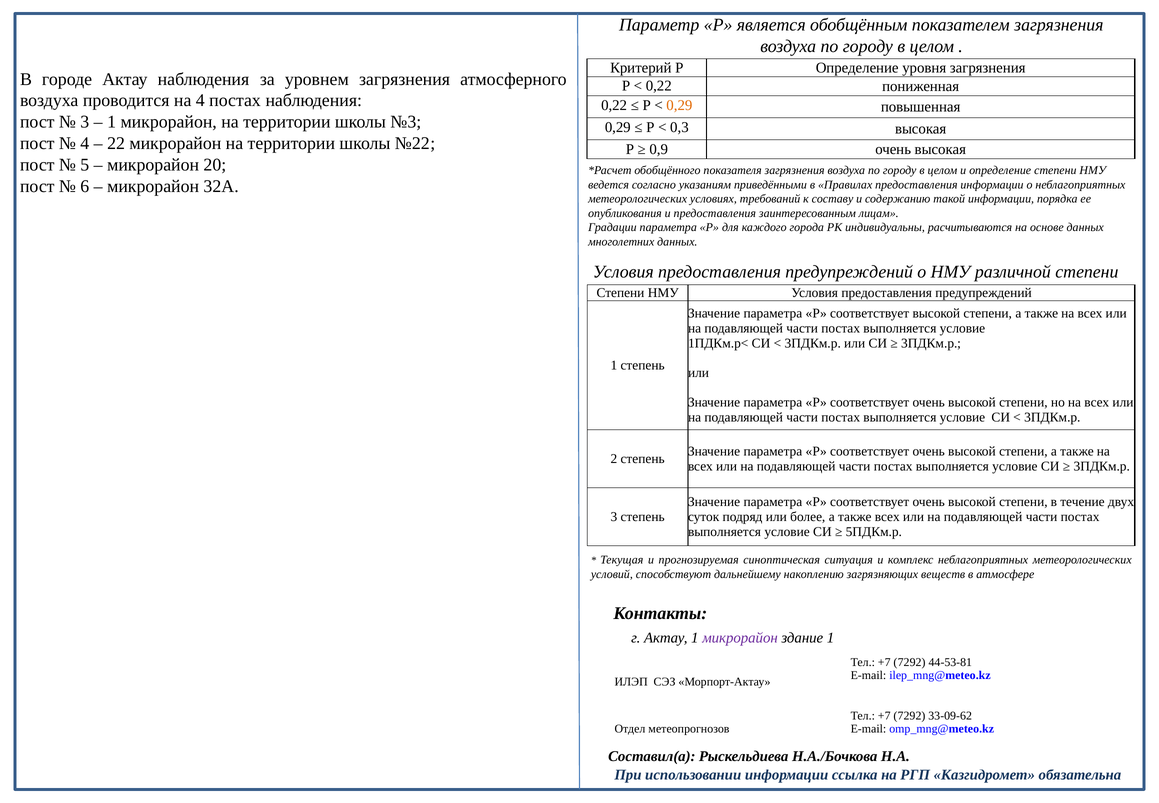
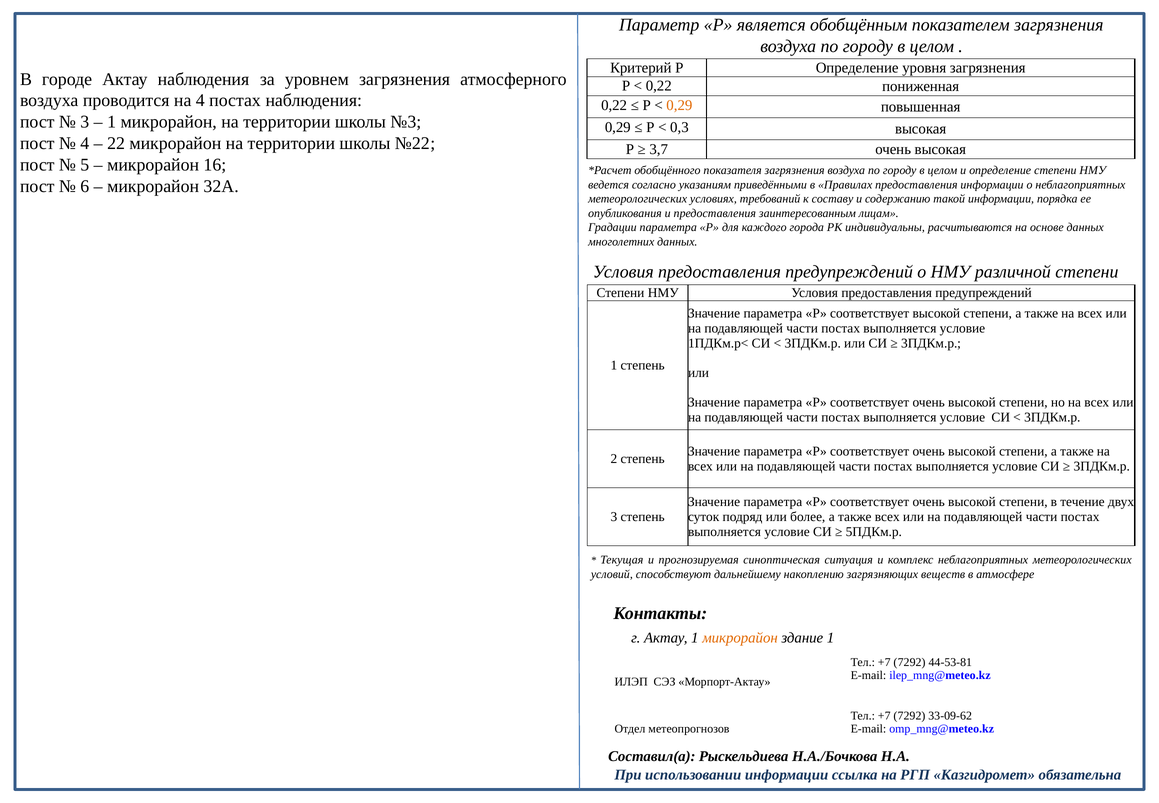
0,9: 0,9 -> 3,7 (659, 149)
20: 20 -> 16 (215, 165)
микрорайон colour: purple -> orange (740, 638)
